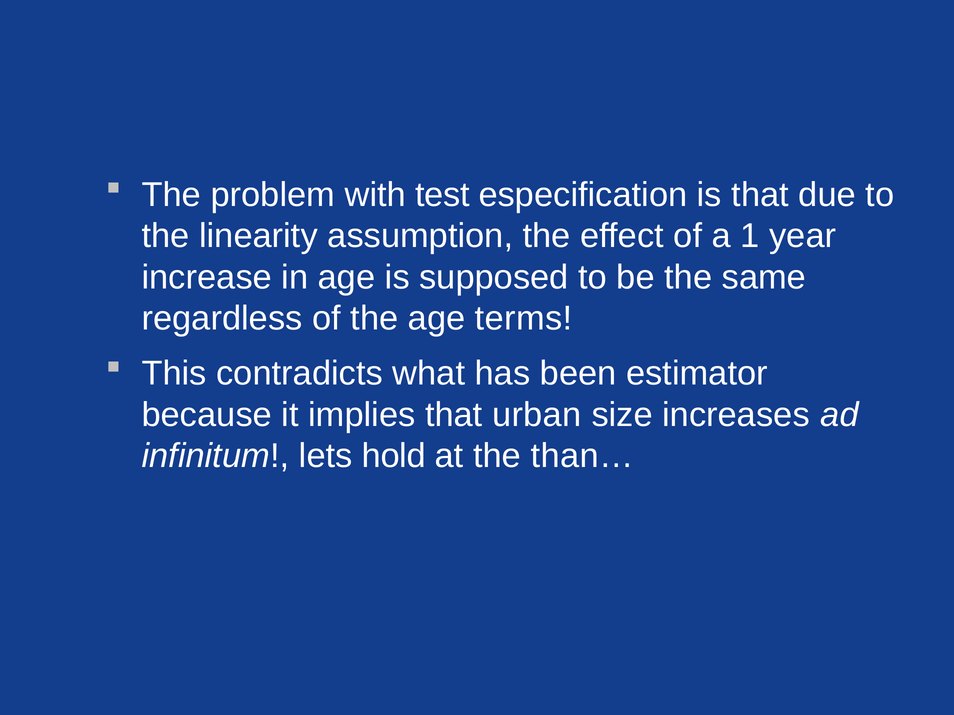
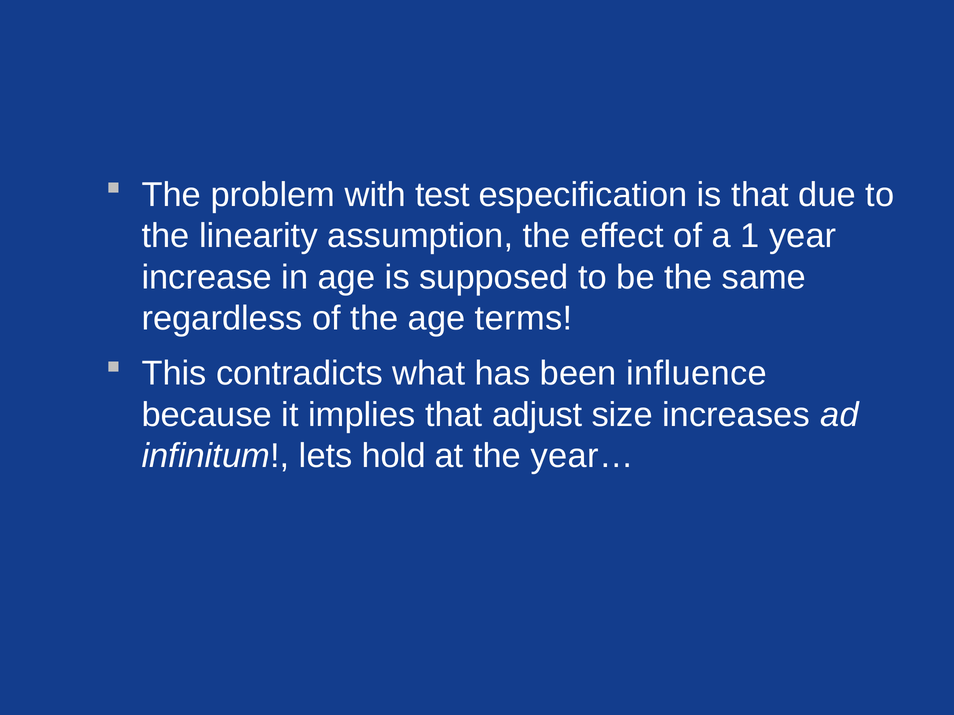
estimator: estimator -> influence (697, 374)
urban: urban -> adjust (537, 415)
than…: than… -> year… (582, 456)
